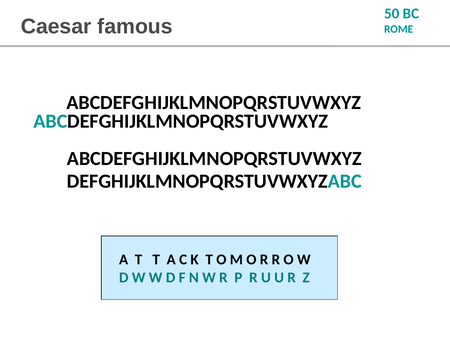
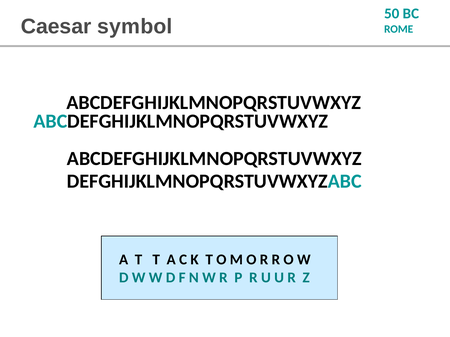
famous: famous -> symbol (135, 27)
